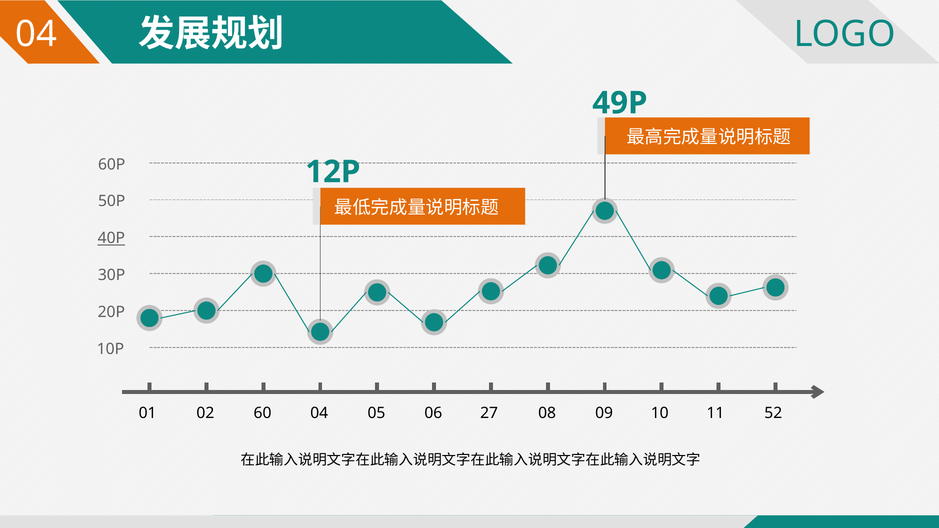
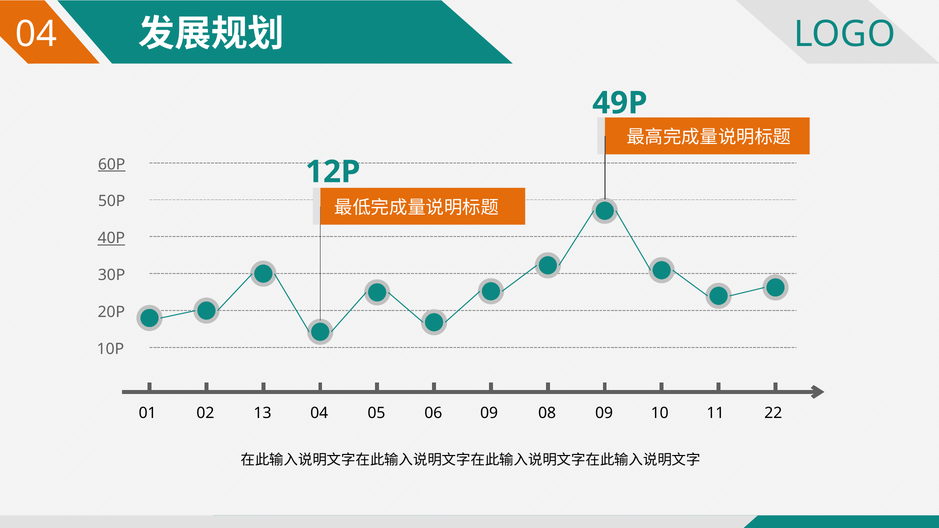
60P underline: none -> present (112, 164)
60: 60 -> 13 (263, 413)
06 27: 27 -> 09 (489, 413)
52: 52 -> 22 (773, 413)
